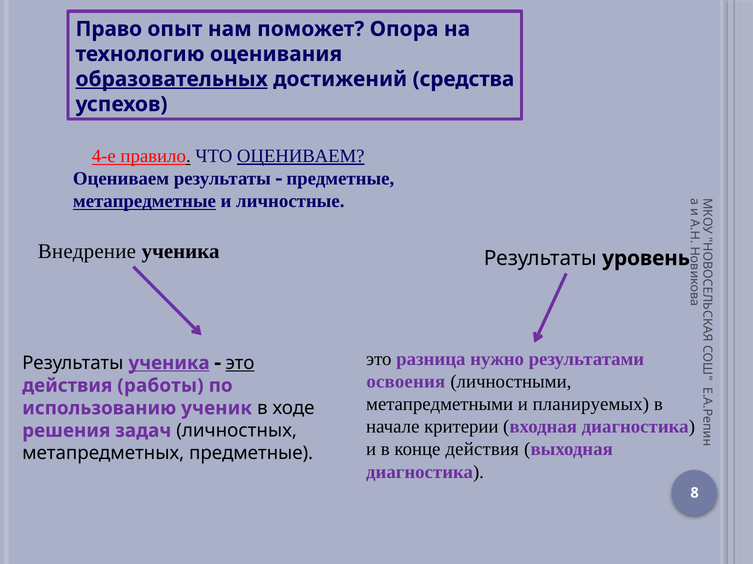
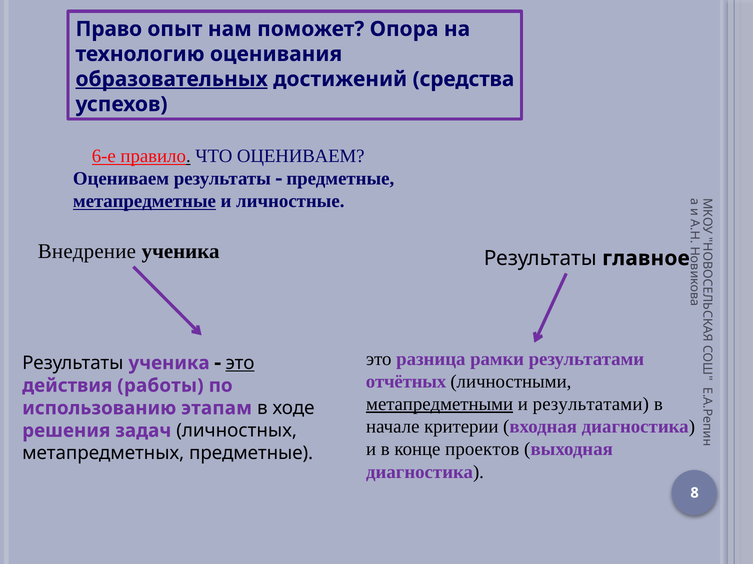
4-е: 4-е -> 6-е (104, 156)
ОЦЕНИВАЕМ underline: present -> none (301, 156)
уровень: уровень -> главное (646, 259)
нужно: нужно -> рамки (497, 359)
ученика underline: present -> none (169, 363)
освоения: освоения -> отчётных (406, 382)
метапредметными underline: none -> present (440, 405)
и планируемых: планируемых -> результатами (591, 405)
ученик: ученик -> этапам (217, 409)
конце действия: действия -> проектов (482, 450)
